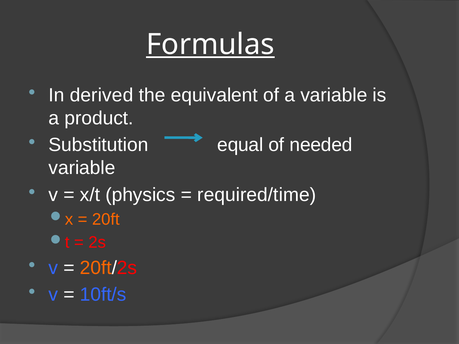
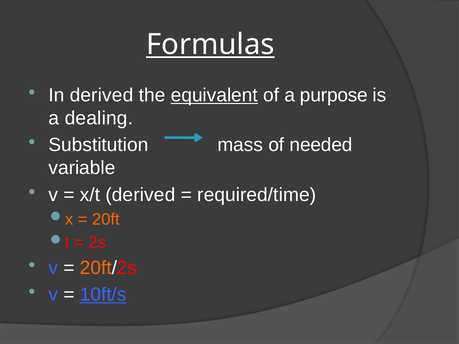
equivalent underline: none -> present (214, 95)
a variable: variable -> purpose (334, 95)
product: product -> dealing (99, 118)
equal: equal -> mass (240, 145)
x/t physics: physics -> derived (140, 195)
10ft/s underline: none -> present (103, 295)
